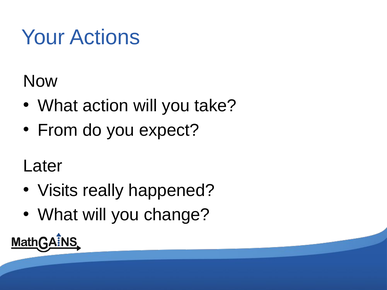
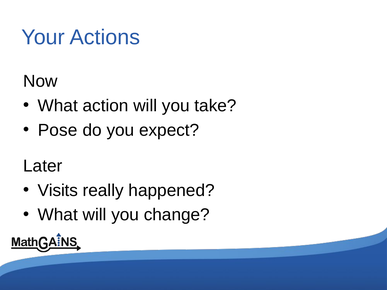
From: From -> Pose (58, 130)
